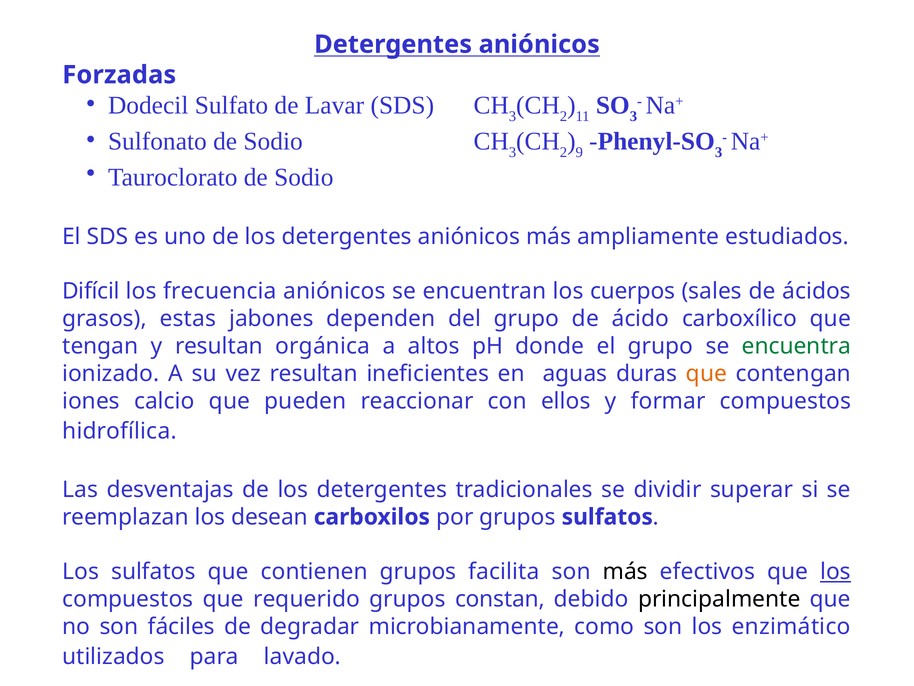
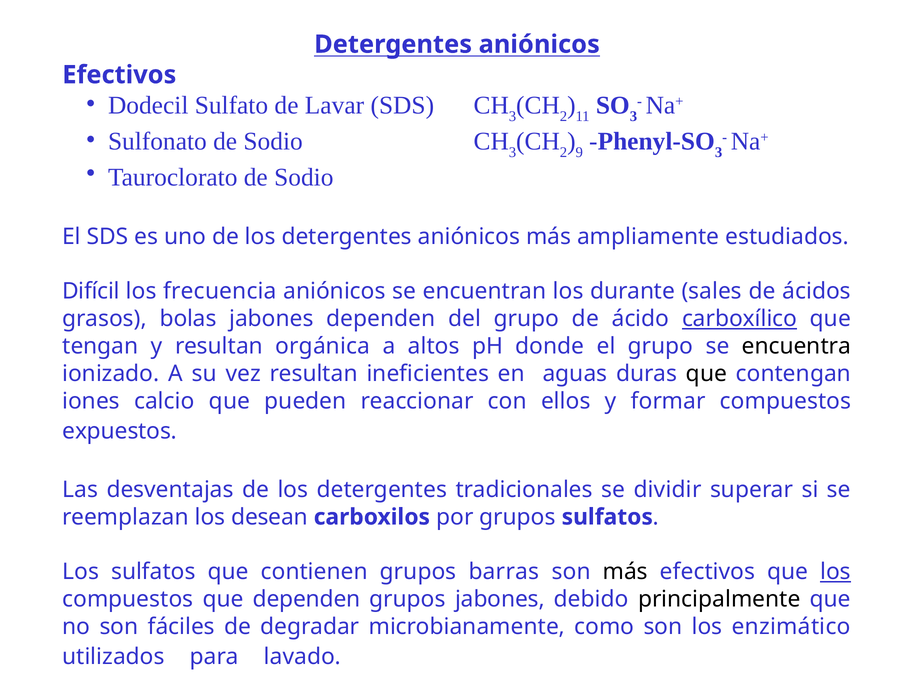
Forzadas: Forzadas -> Efectivos (119, 75)
cuerpos: cuerpos -> durante (633, 291)
estas: estas -> bolas (188, 319)
carboxílico underline: none -> present (740, 319)
encuentra colour: green -> black (796, 346)
que colour: orange -> black (706, 373)
hidrofílica: hidrofílica -> expuestos (120, 431)
facilita: facilita -> barras (504, 572)
que requerido: requerido -> dependen (307, 599)
grupos constan: constan -> jabones (500, 599)
